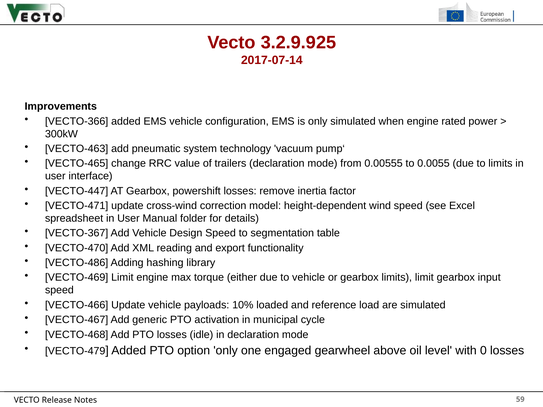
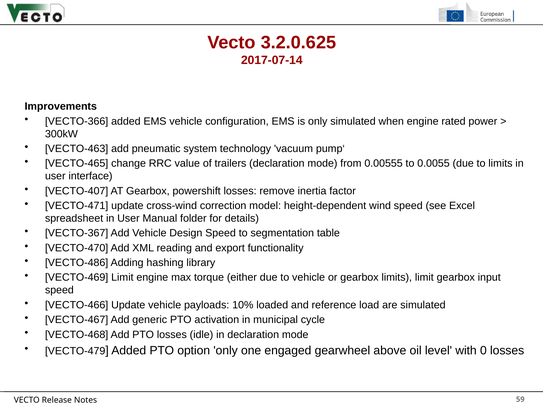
3.2.9.925: 3.2.9.925 -> 3.2.0.625 (298, 43)
VECTO-447: VECTO-447 -> VECTO-407 (77, 191)
